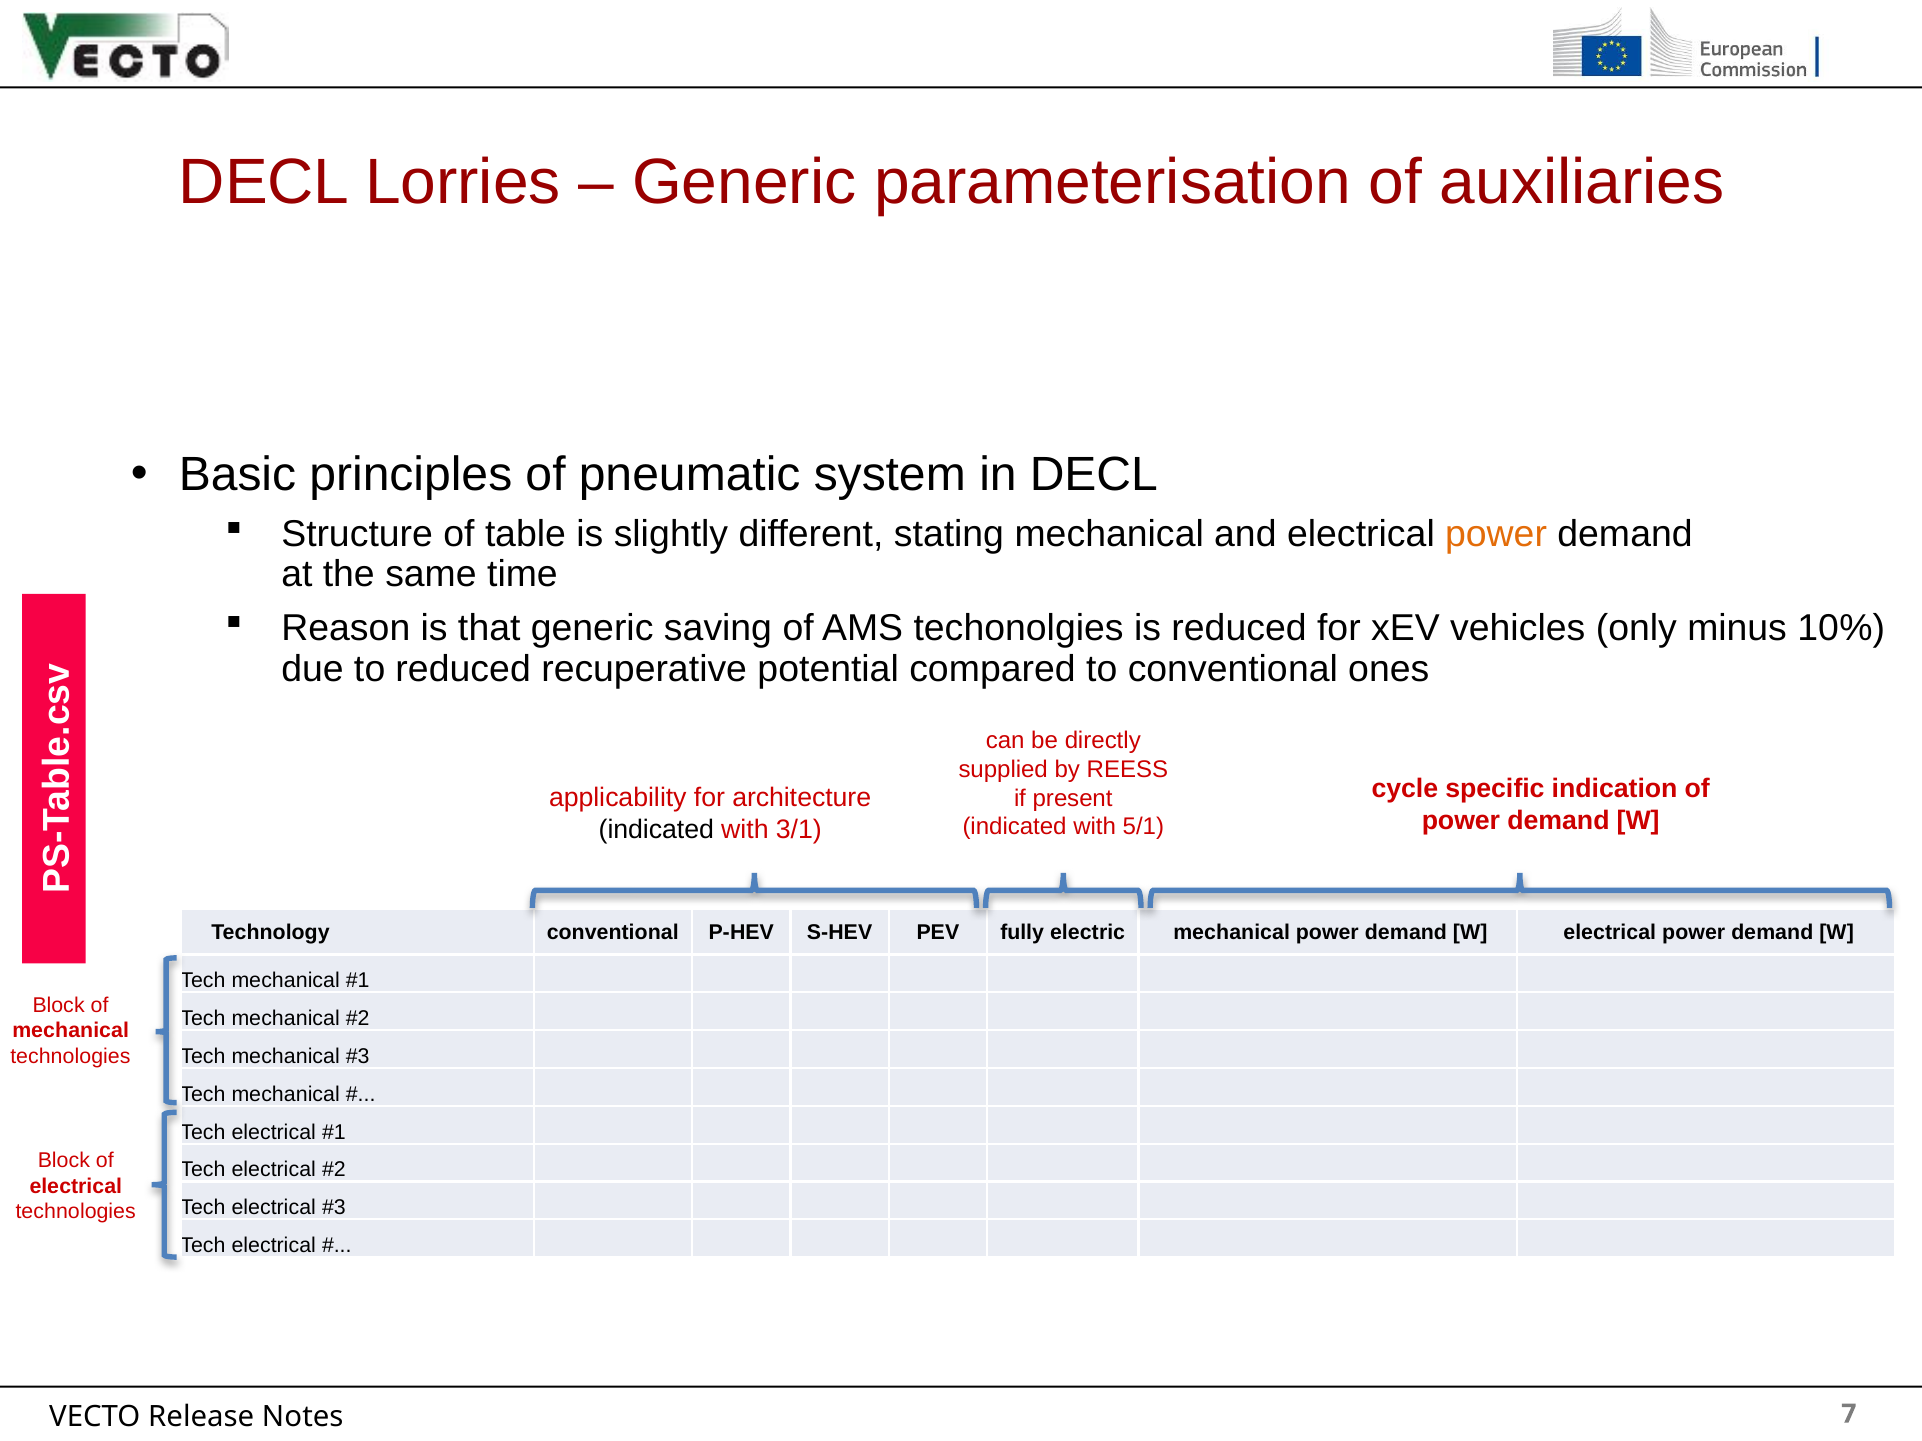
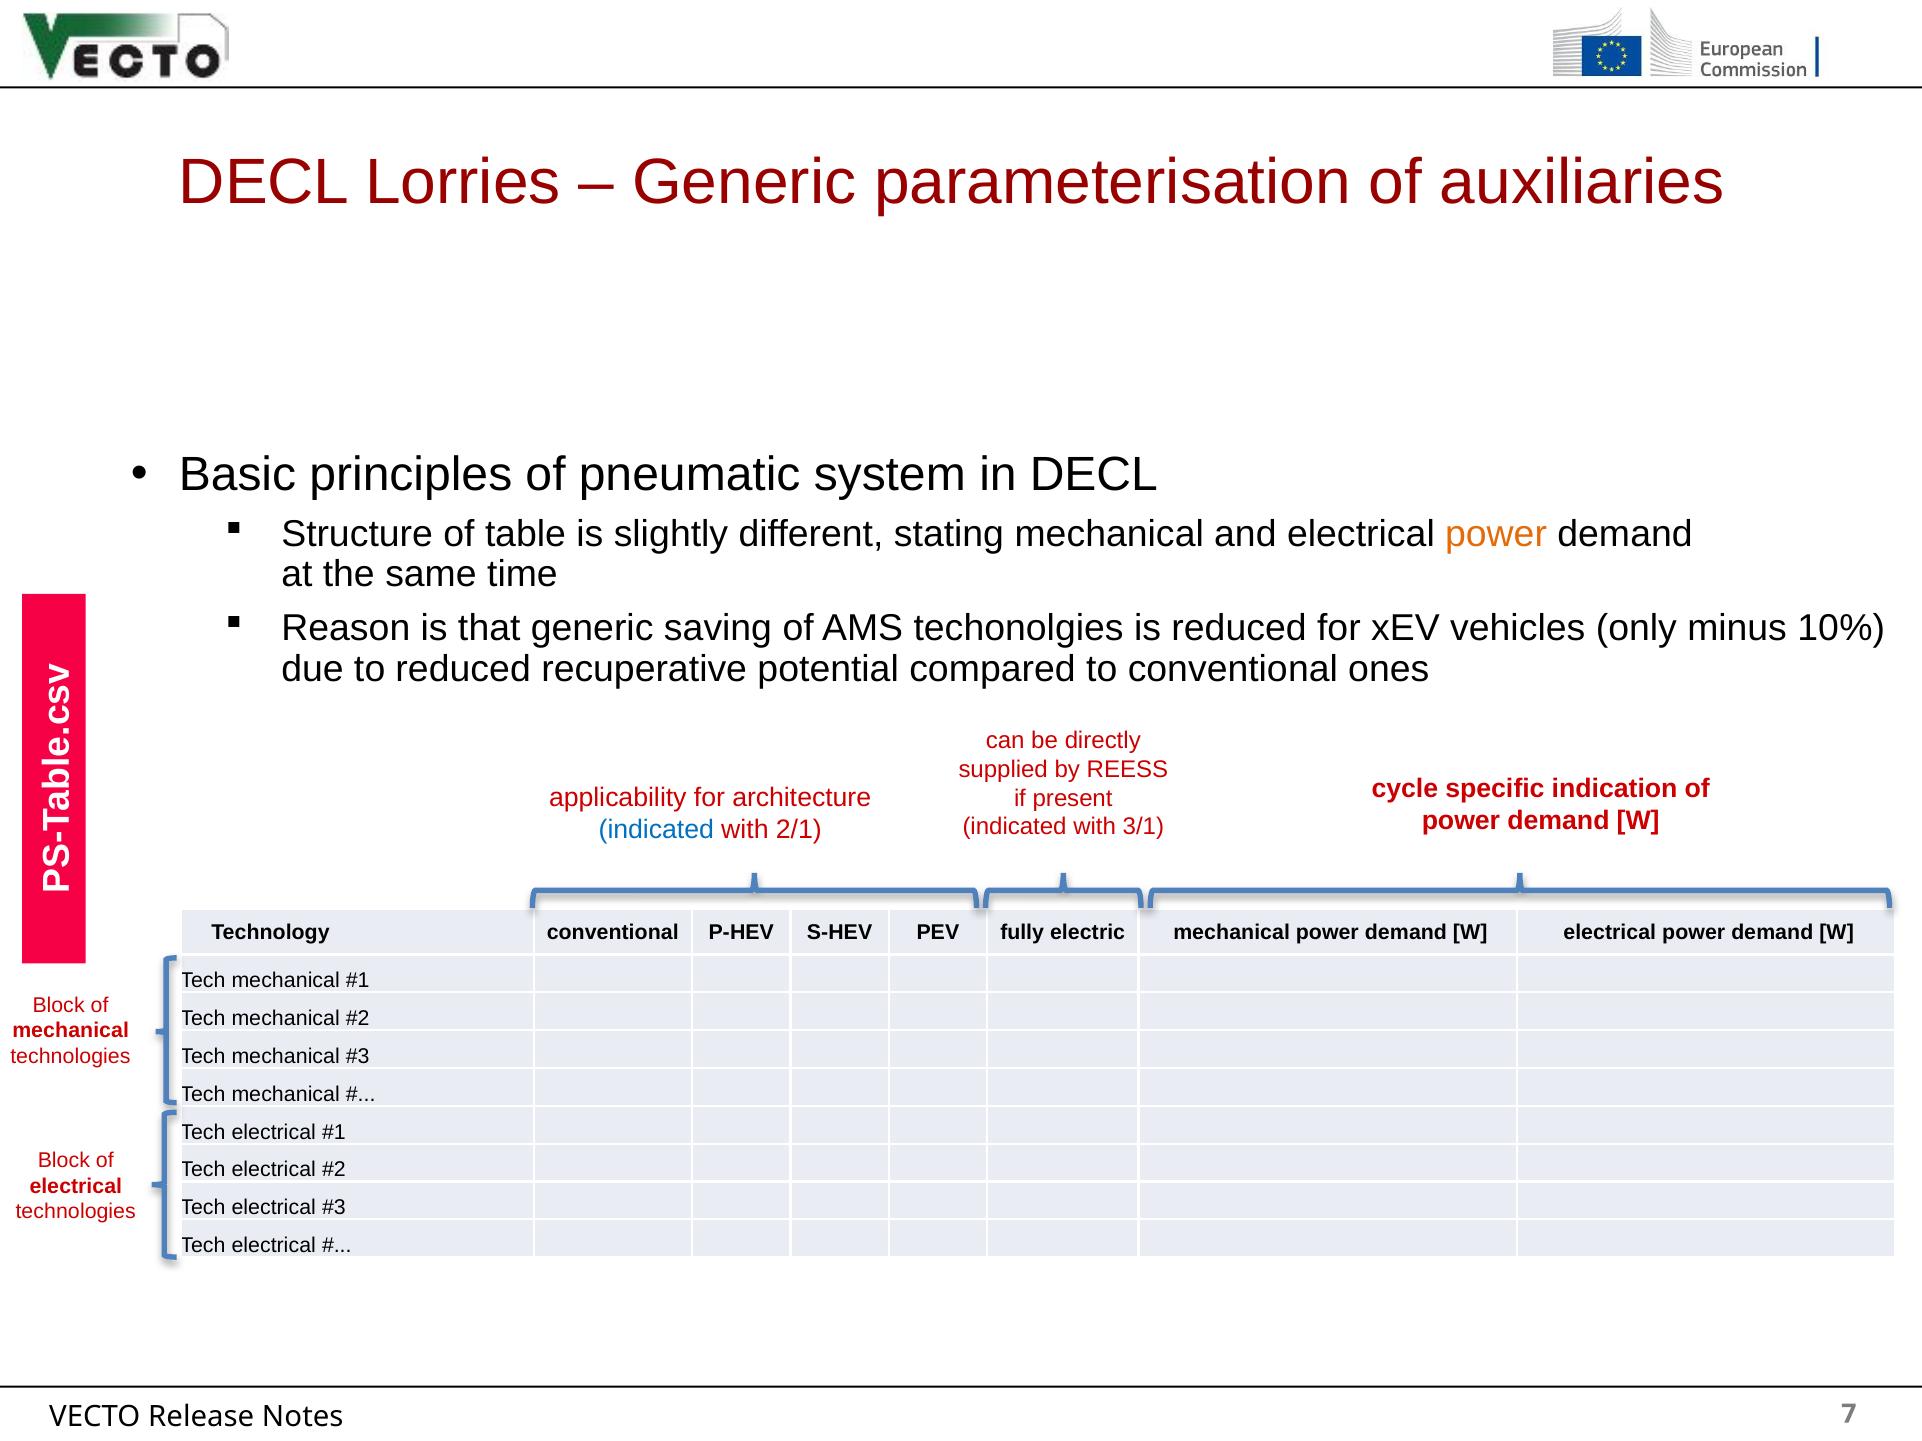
5/1: 5/1 -> 3/1 (1143, 827)
indicated colour: black -> blue (656, 830)
3/1: 3/1 -> 2/1 (799, 830)
